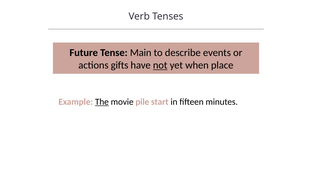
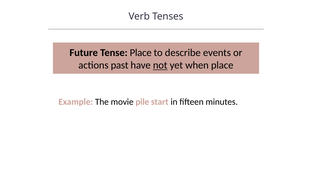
Tense Main: Main -> Place (141, 53)
gifts: gifts -> past (120, 65)
The underline: present -> none (102, 102)
